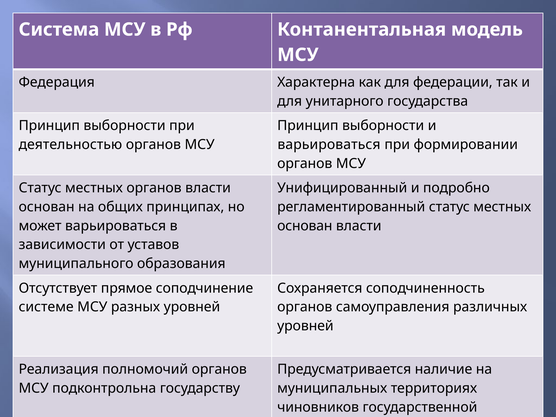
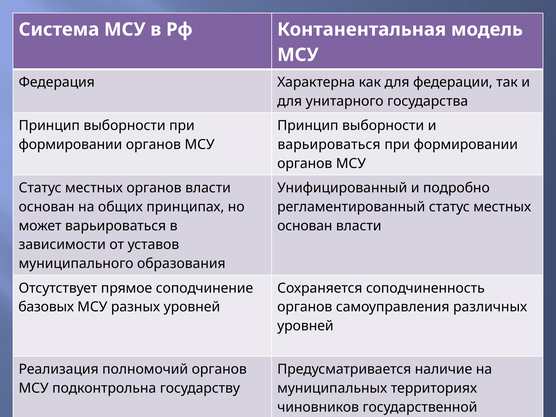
деятельностью: деятельностью -> формировании (70, 145)
системе: системе -> базовых (46, 307)
